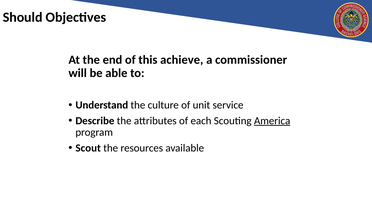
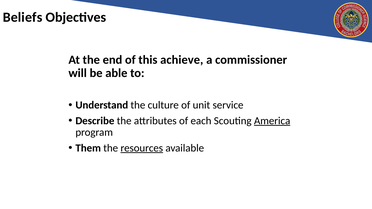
Should: Should -> Beliefs (23, 17)
Scout: Scout -> Them (88, 148)
resources underline: none -> present (142, 148)
